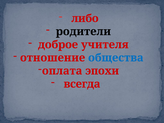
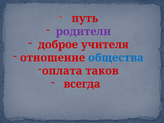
либо: либо -> путь (85, 18)
родители colour: black -> purple (83, 32)
эпохи: эпохи -> таков (102, 71)
